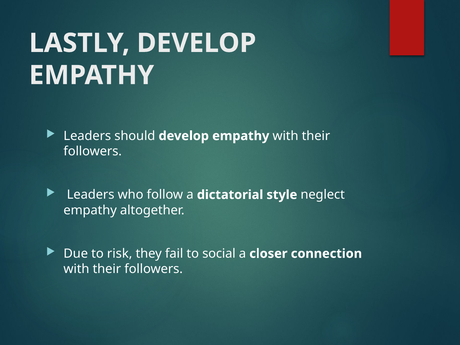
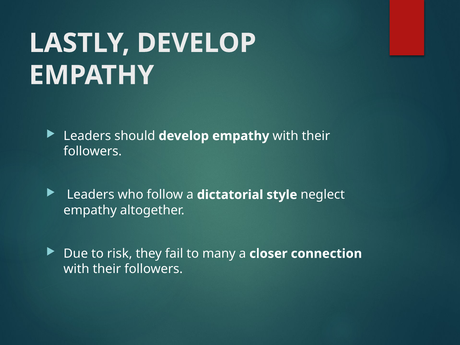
social: social -> many (219, 254)
